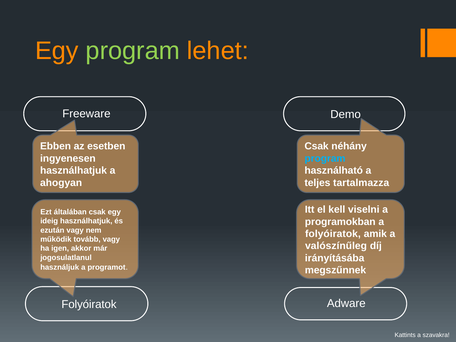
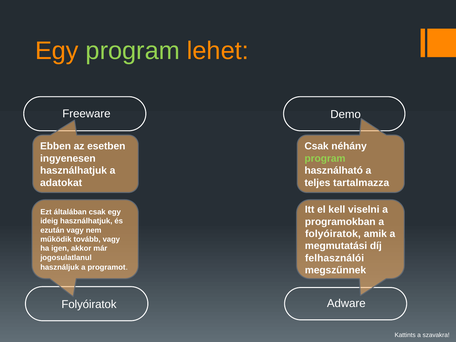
program colour: light blue -> light green (325, 158)
ahogyan: ahogyan -> adatokat (61, 183)
valószínűleg: valószínűleg -> megmutatási (336, 246)
irányításába: irányításába -> felhasználói (335, 258)
